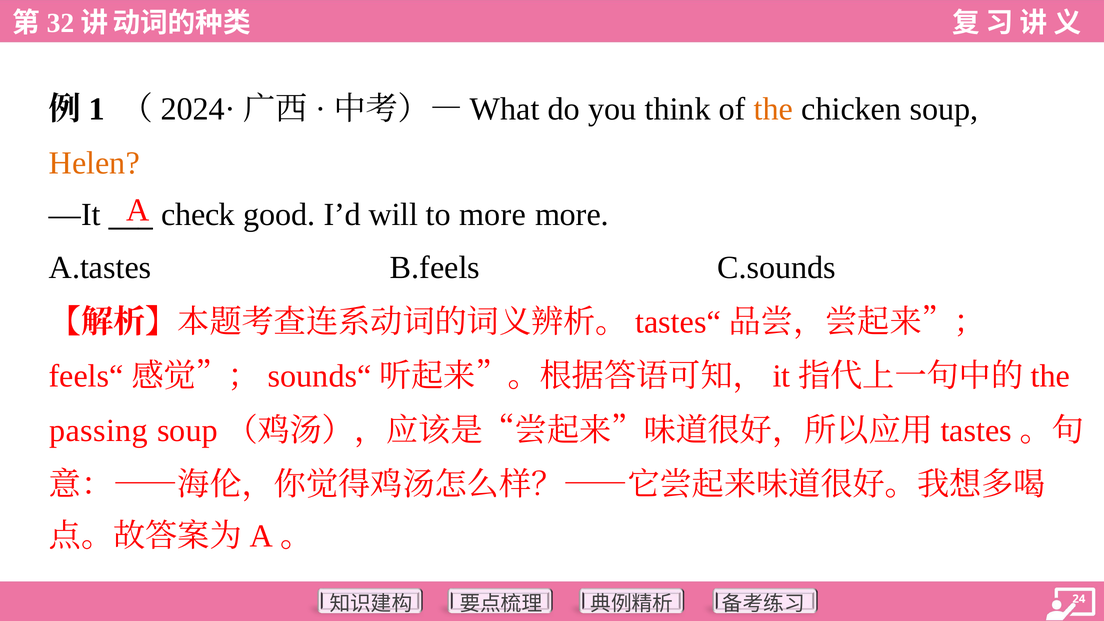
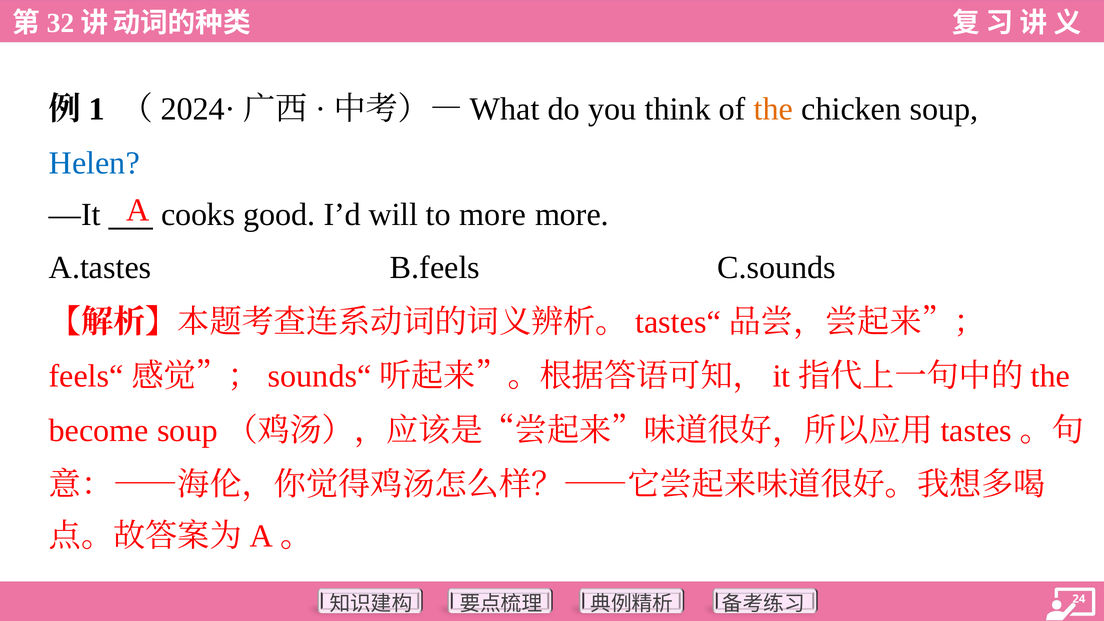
Helen colour: orange -> blue (94, 163)
check: check -> cooks (198, 215)
passing: passing -> become (99, 430)
